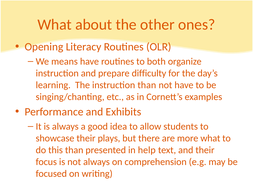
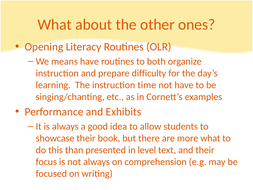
instruction than: than -> time (147, 85)
plays: plays -> book (109, 138)
help: help -> level (147, 150)
